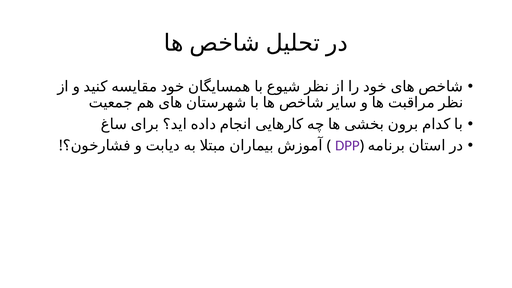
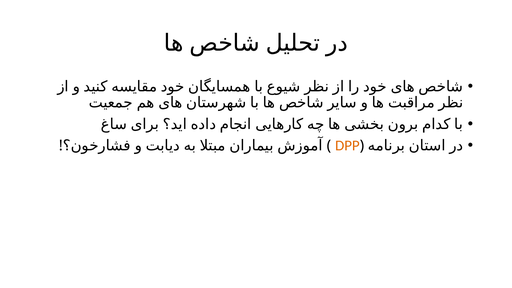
DPP colour: purple -> orange (347, 146)
